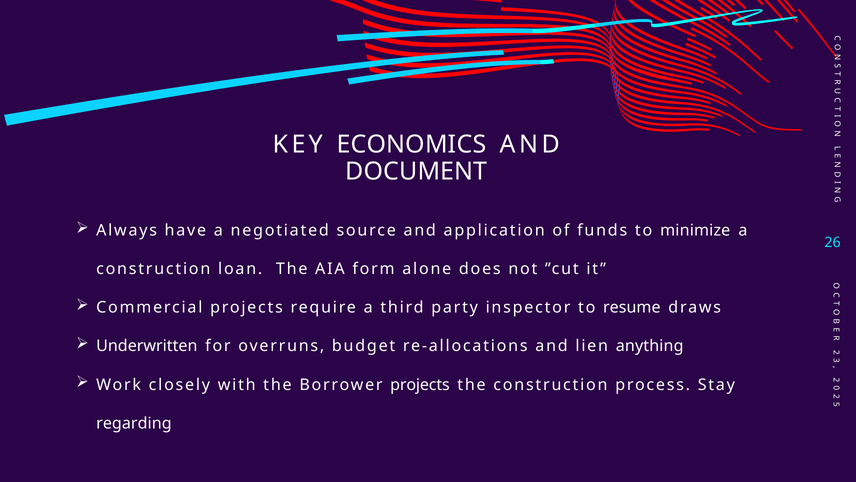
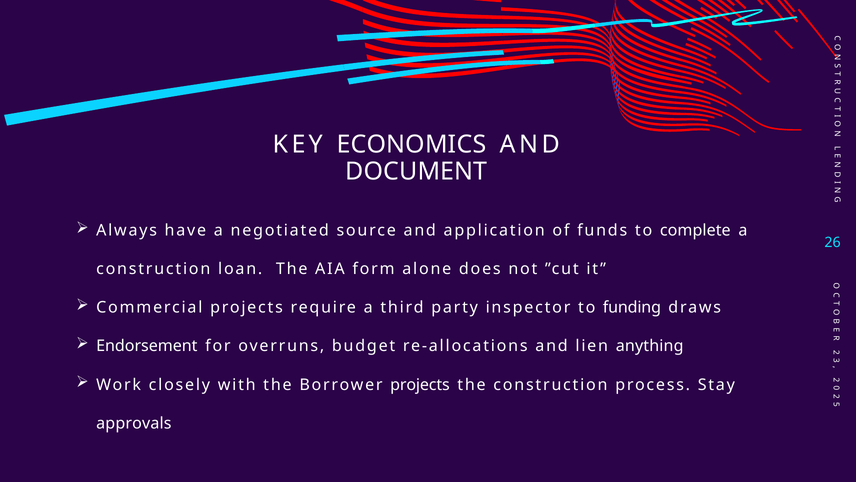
minimize: minimize -> complete (695, 230)
resume: resume -> funding (632, 307)
Underwritten: Underwritten -> Endorsement (147, 346)
regarding: regarding -> approvals (134, 423)
